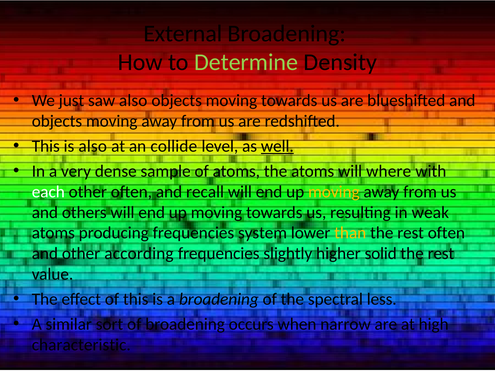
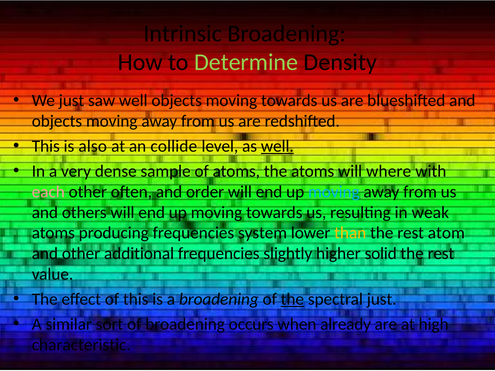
External: External -> Intrinsic (183, 33)
saw also: also -> well (133, 101)
each colour: white -> pink (48, 192)
recall: recall -> order (205, 192)
moving colour: yellow -> light blue (334, 192)
rest often: often -> atom (446, 233)
according: according -> additional (139, 254)
the underline: none -> present (292, 299)
spectral less: less -> just (382, 299)
narrow: narrow -> already (346, 324)
